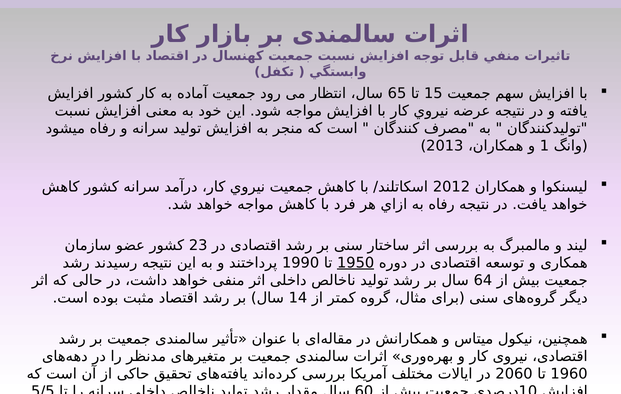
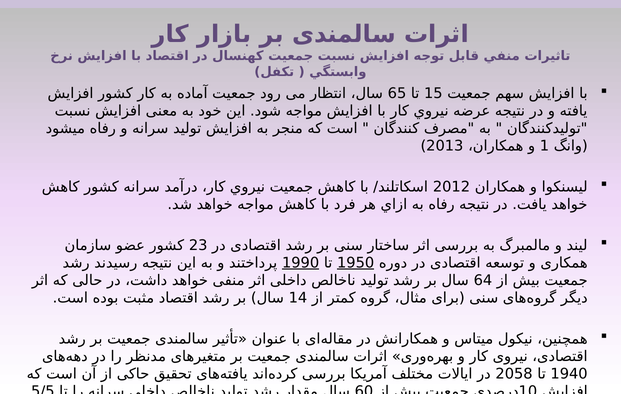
1990 underline: none -> present (301, 263)
2060: 2060 -> 2058 (514, 374)
1960: 1960 -> 1940 (569, 374)
